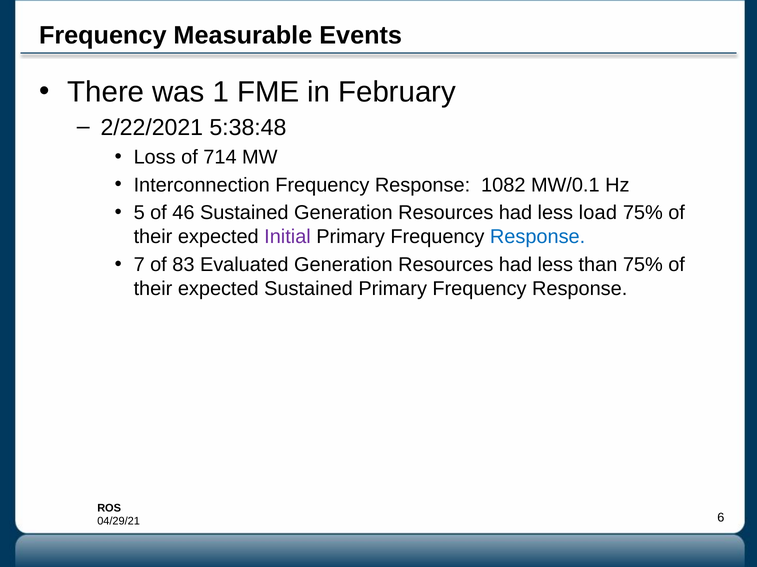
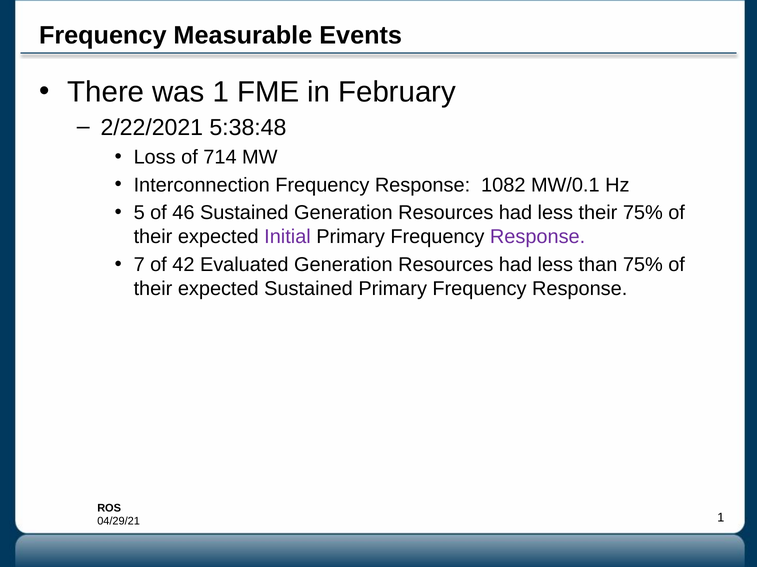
less load: load -> their (598, 213)
Response colour: blue -> purple (538, 237)
83: 83 -> 42 (183, 265)
6: 6 -> 1 (721, 518)
